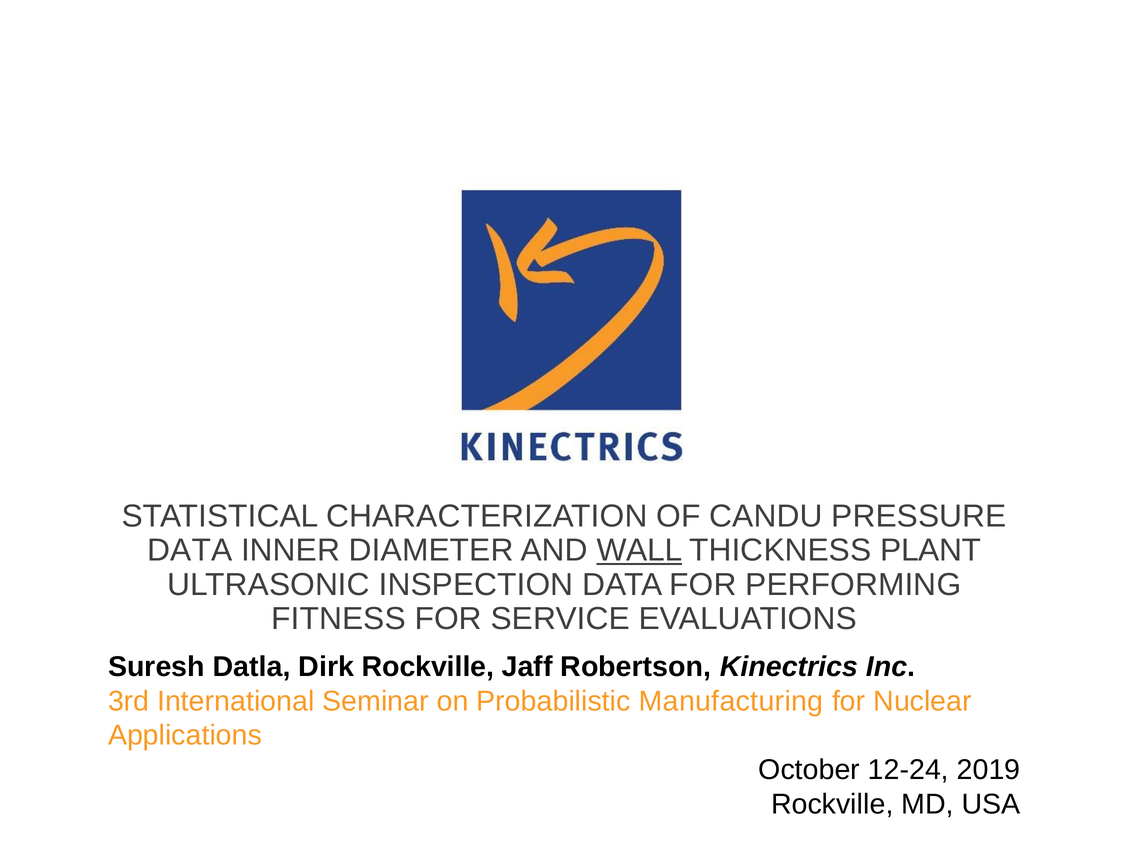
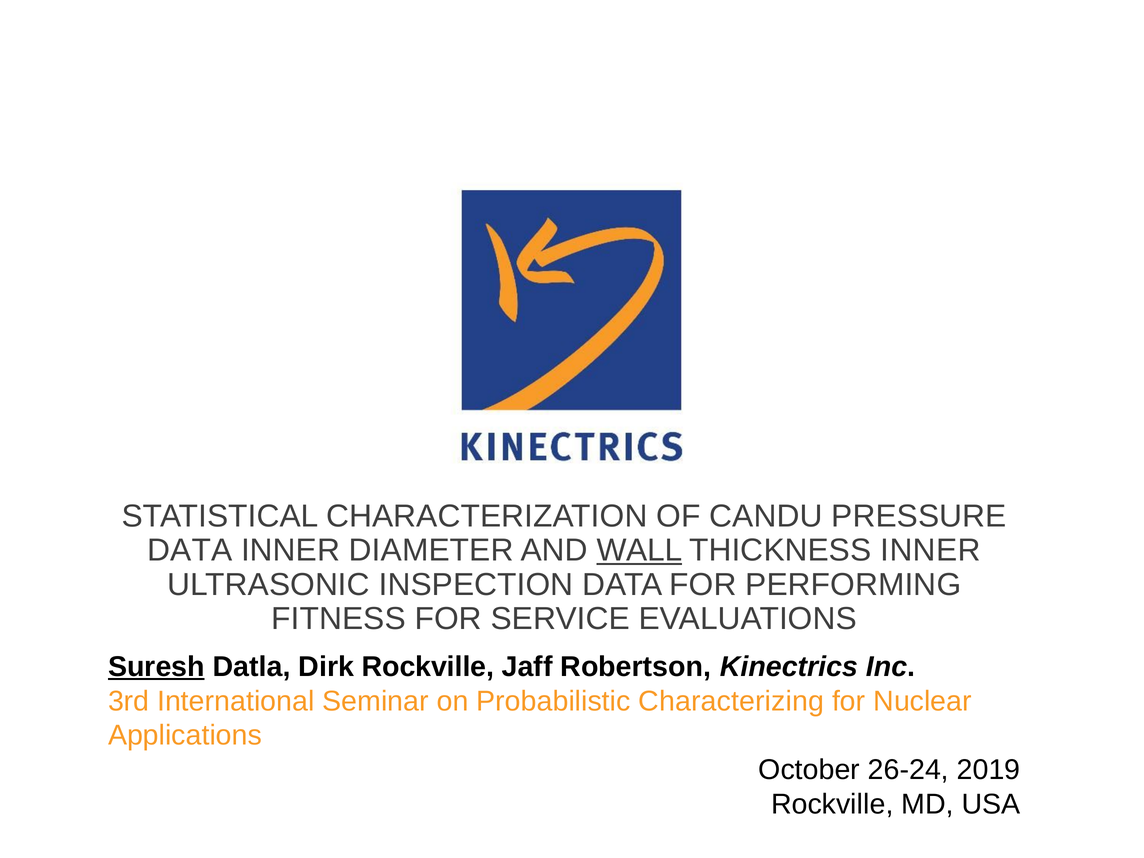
THICKNESS PLANT: PLANT -> INNER (930, 550)
Suresh underline: none -> present (156, 667)
Manufacturing: Manufacturing -> Characterizing (731, 701)
12-24: 12-24 -> 26-24 (908, 770)
